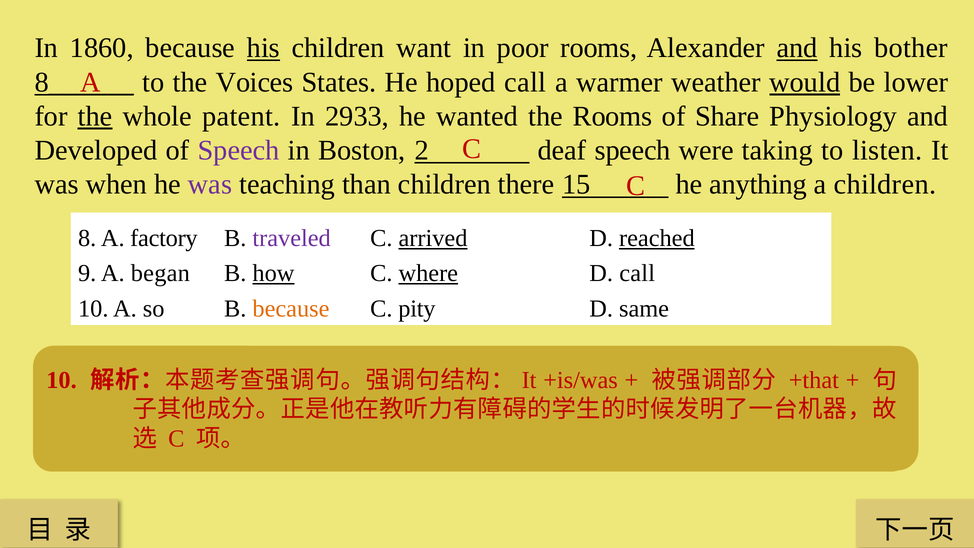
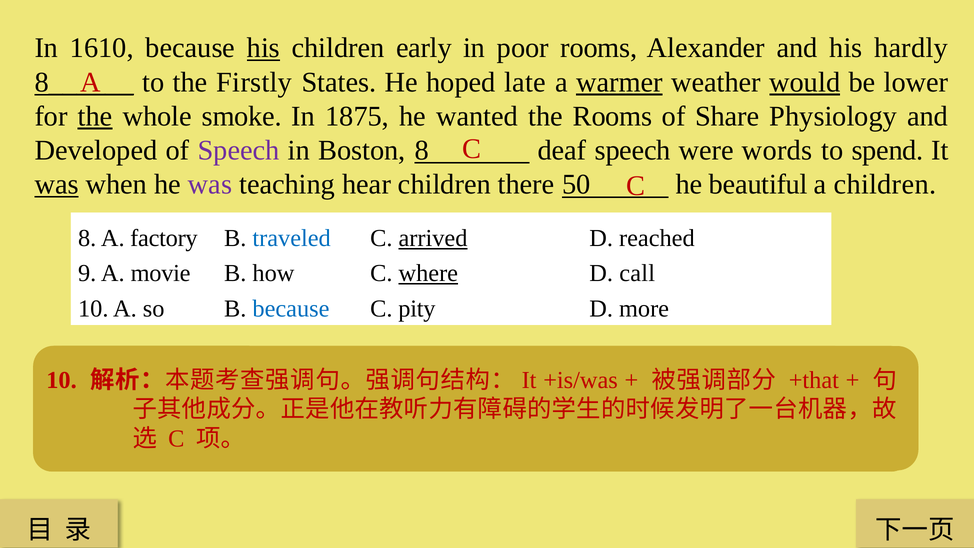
1860: 1860 -> 1610 (102, 48)
want: want -> early (424, 48)
and underline: present -> none (797, 48)
bother: bother -> hardly (911, 48)
Voices: Voices -> Firstly (254, 82)
hoped call: call -> late (525, 82)
warmer underline: none -> present (619, 82)
patent: patent -> smoke (242, 116)
2933: 2933 -> 1875 (357, 116)
Boston 2: 2 -> 8 (422, 150)
taking: taking -> words (777, 150)
listen: listen -> spend (887, 150)
was underline: none -> present (57, 184)
than: than -> hear (367, 184)
15: 15 -> 50 (576, 184)
anything: anything -> beautiful (758, 184)
traveled colour: purple -> blue (292, 238)
reached underline: present -> none (657, 238)
began: began -> movie (161, 273)
how underline: present -> none (273, 273)
because colour: orange -> blue (291, 308)
same: same -> more (644, 308)
